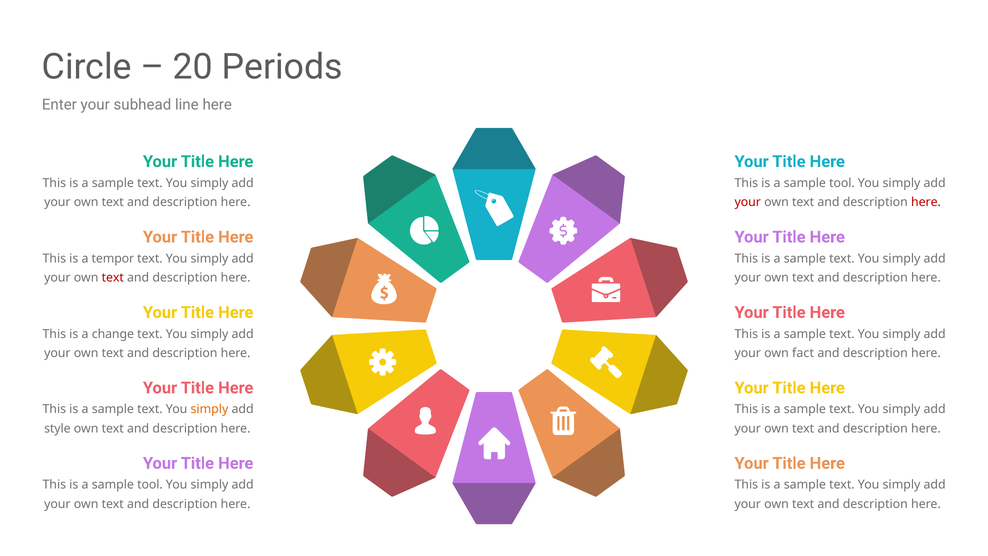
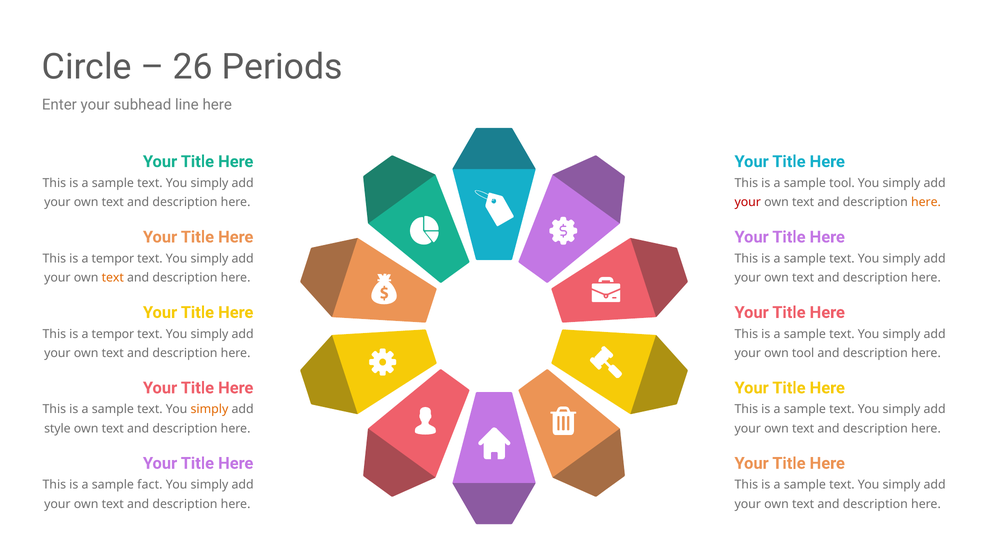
20: 20 -> 26 (193, 67)
here colour: red -> orange (926, 202)
text colour: red -> orange (113, 278)
change: change -> tempor (113, 334)
own fact: fact -> tool (803, 353)
tool: tool -> fact (150, 485)
